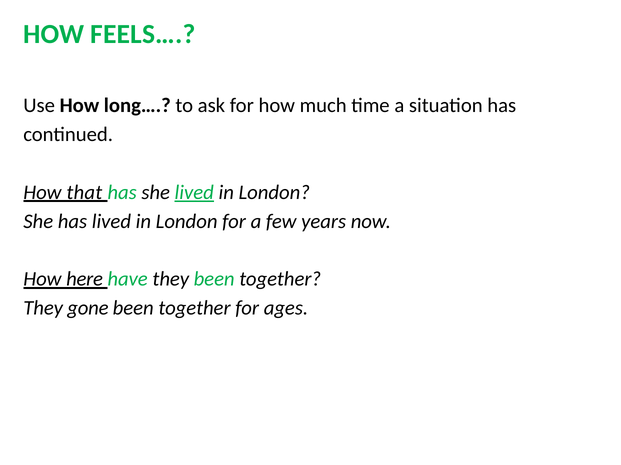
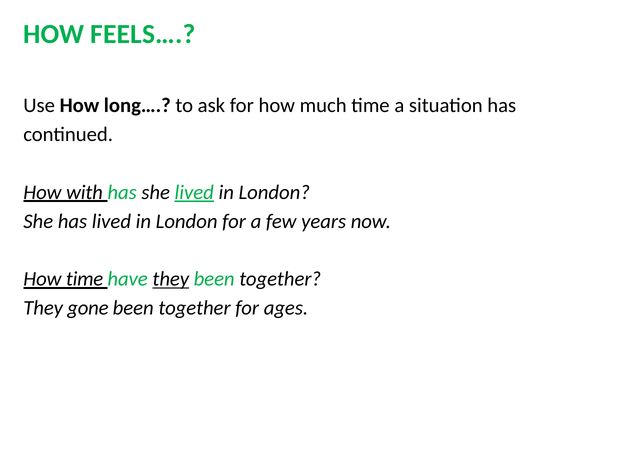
that: that -> with (85, 193)
How here: here -> time (85, 280)
they underline: none -> present (171, 280)
